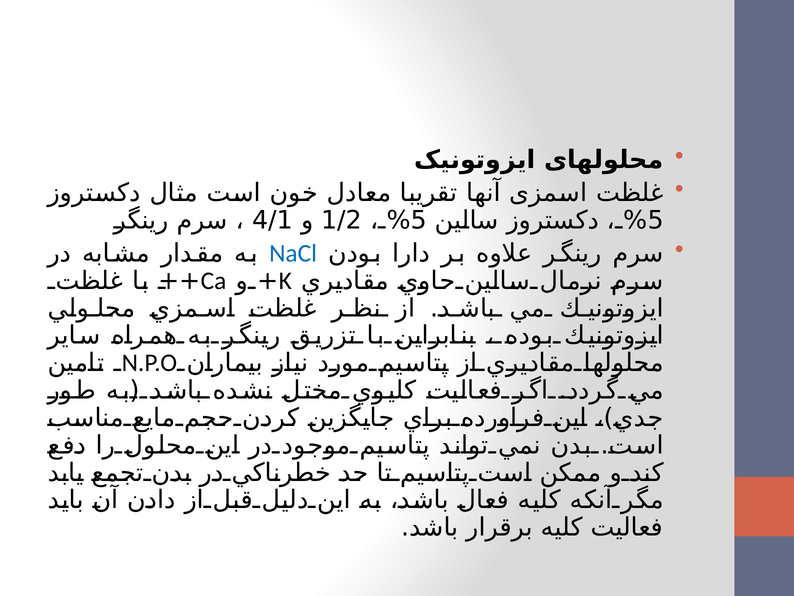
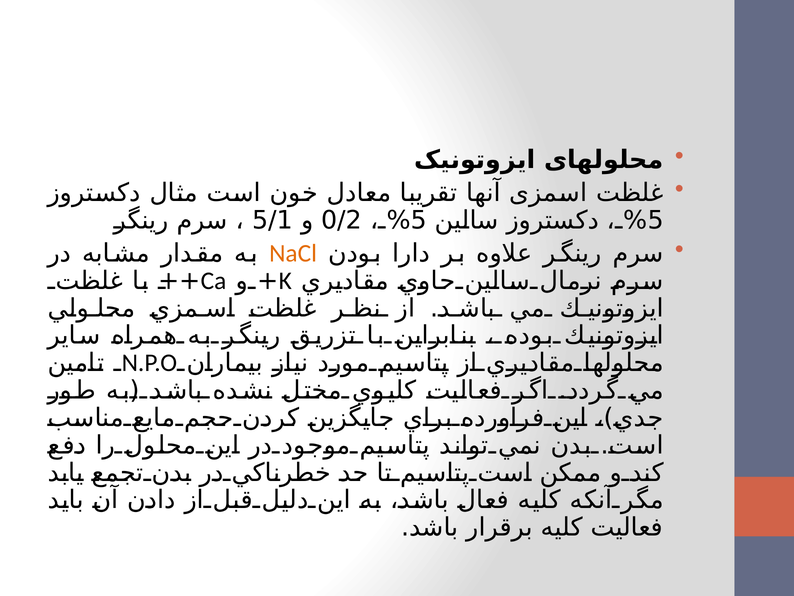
4/1: 4/1 -> 5/1 (273, 220)
1/2: 1/2 -> 0/2 (342, 220)
NaCl colour: blue -> orange (293, 253)
